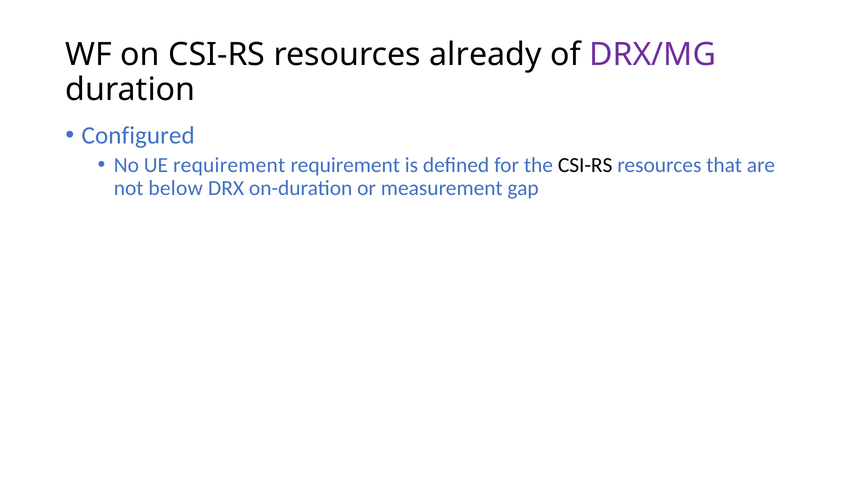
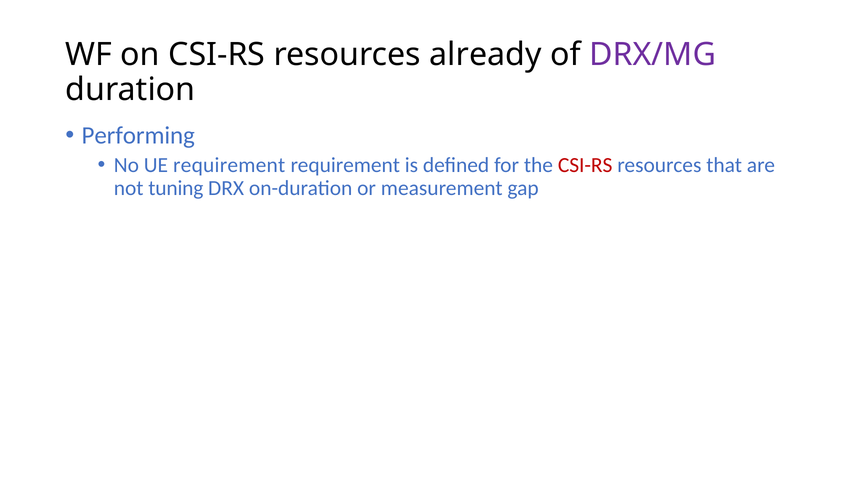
Configured: Configured -> Performing (138, 136)
CSI-RS colour: black -> red (585, 165)
below: below -> tuning (176, 188)
